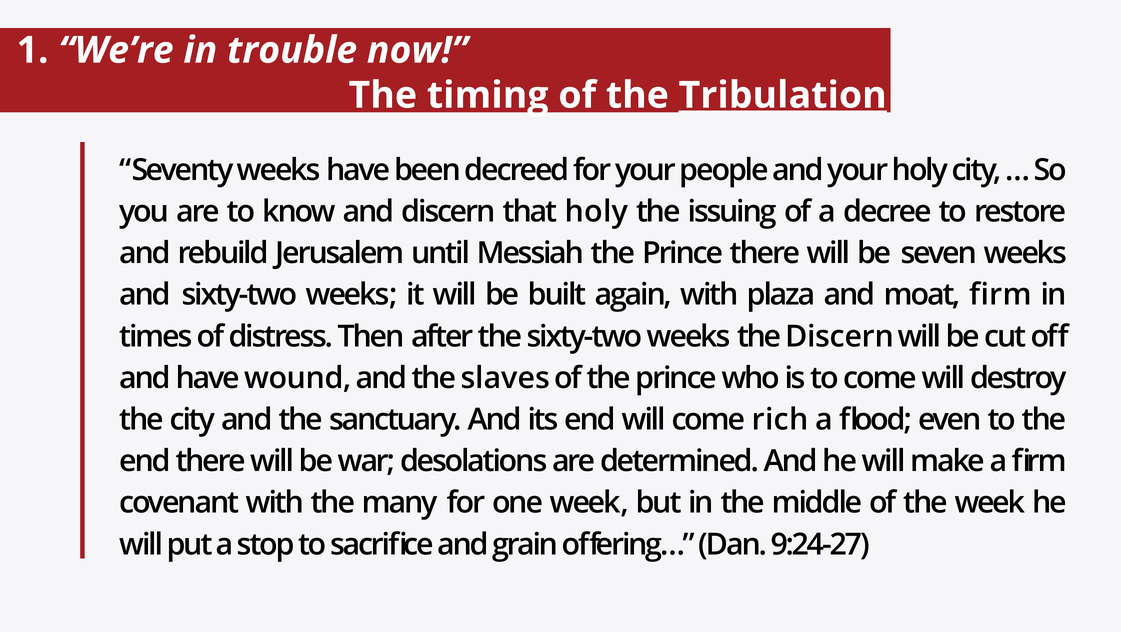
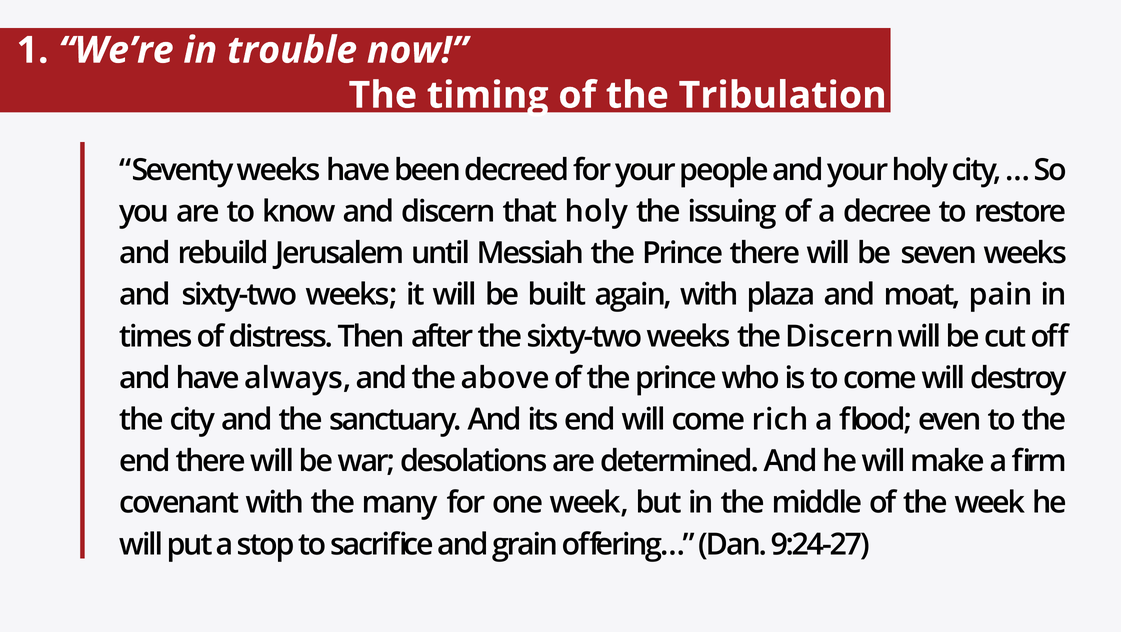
Tribulation underline: present -> none (783, 95)
moat firm: firm -> pain (1001, 295)
wound: wound -> always (298, 378)
slaves: slaves -> above (505, 378)
